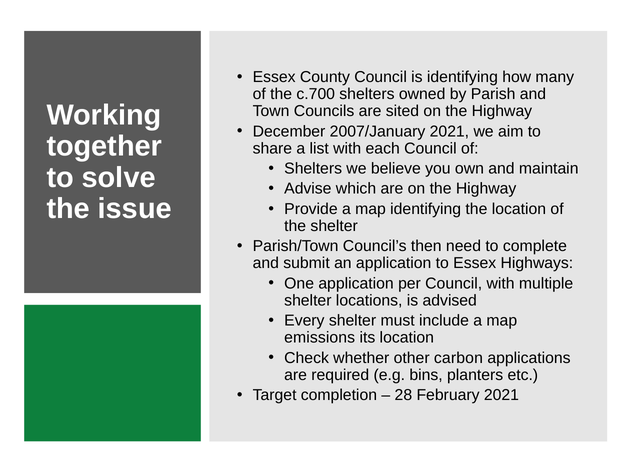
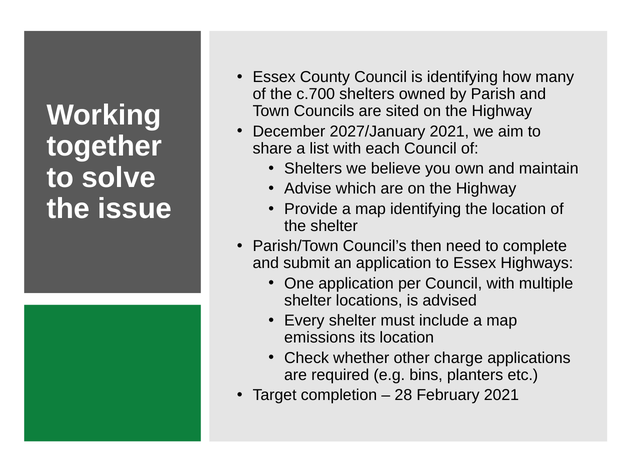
2007/January: 2007/January -> 2027/January (378, 131)
carbon: carbon -> charge (458, 358)
